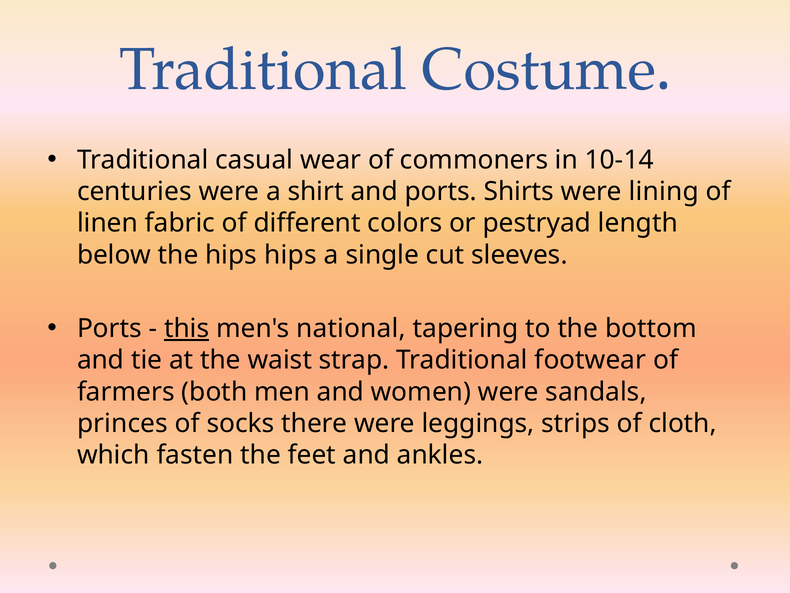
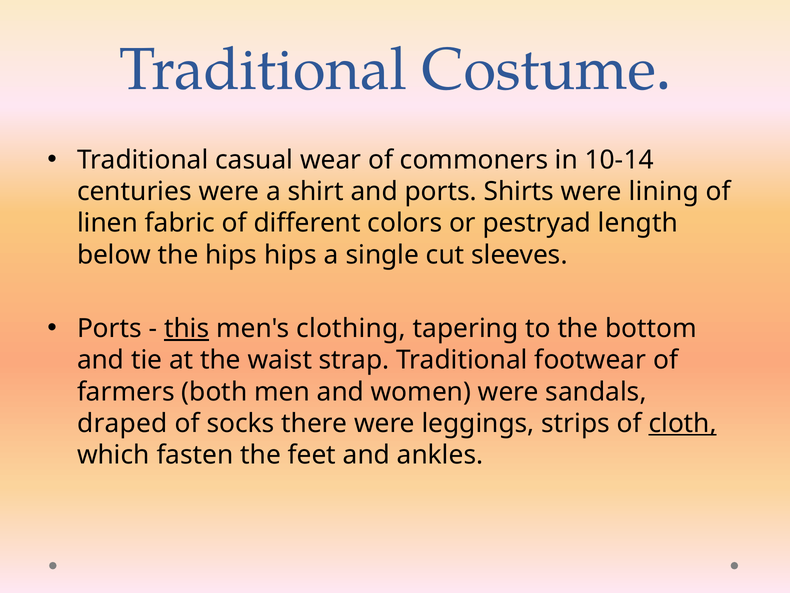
national: national -> clothing (351, 328)
princes: princes -> draped (122, 423)
cloth underline: none -> present (683, 423)
